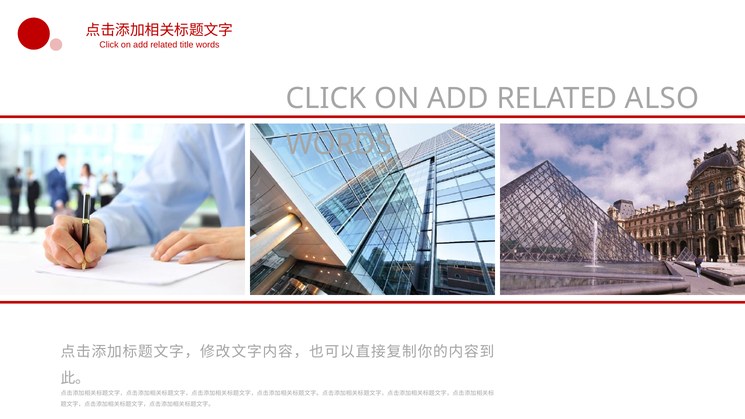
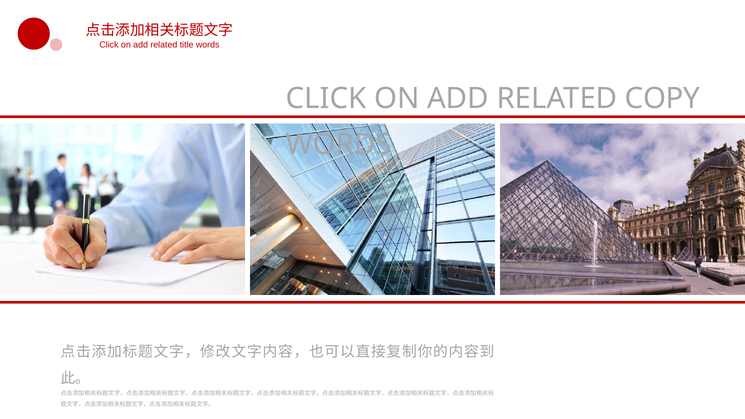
ALSO: ALSO -> COPY (662, 99)
